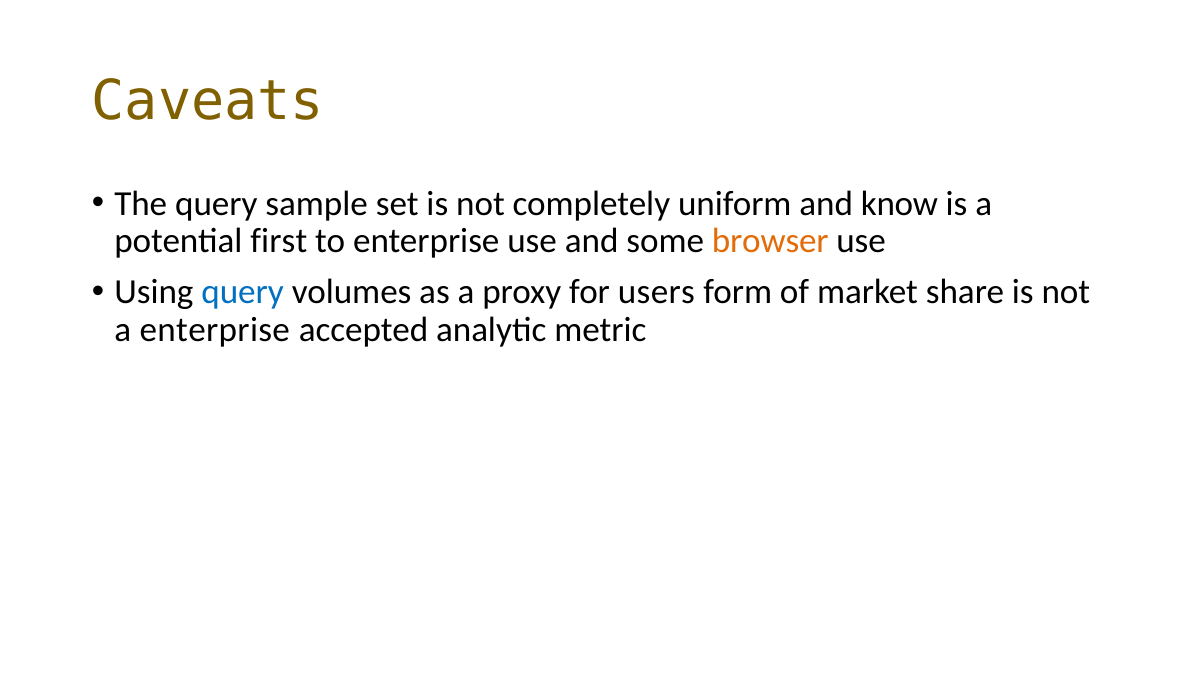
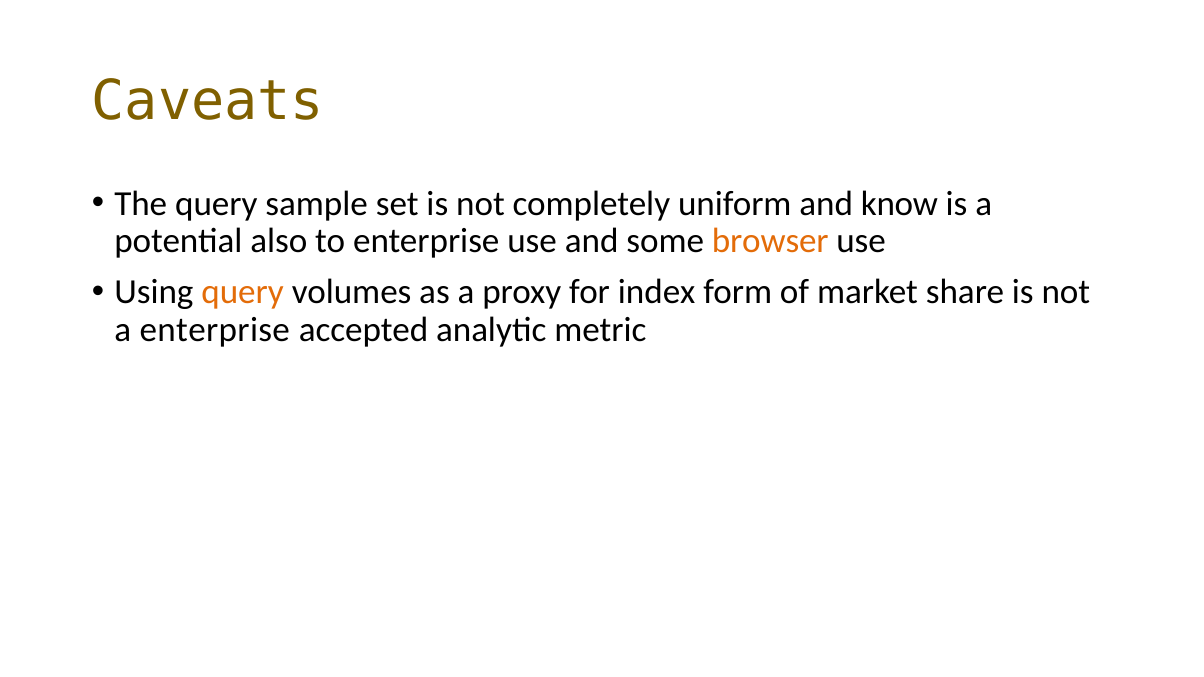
first: first -> also (279, 241)
query colour: blue -> orange (243, 292)
users: users -> index (657, 292)
